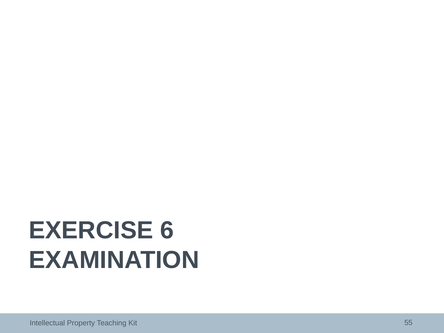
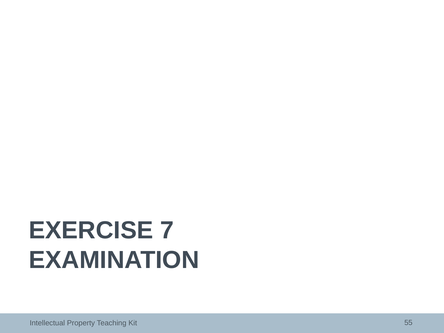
6: 6 -> 7 (167, 231)
